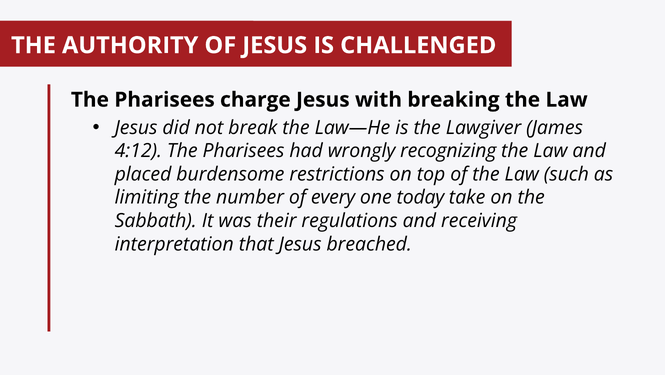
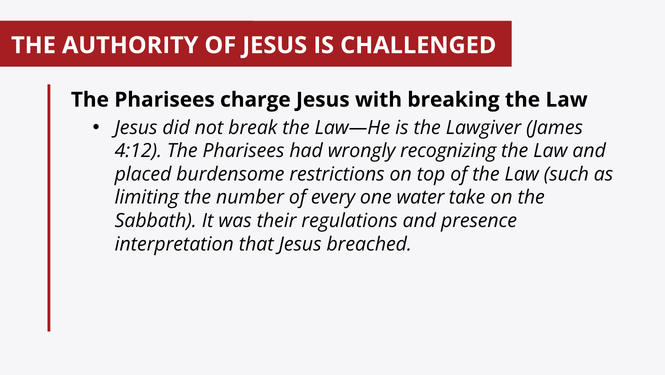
today: today -> water (420, 198)
receiving: receiving -> presence (479, 221)
